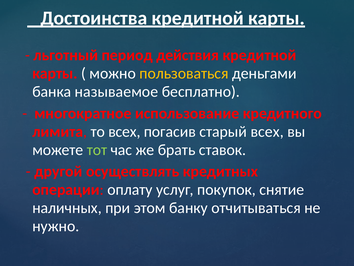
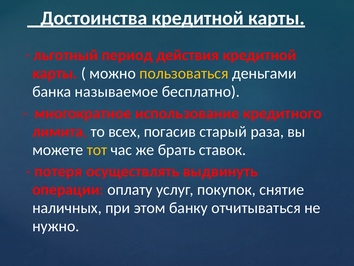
старый всех: всех -> раза (267, 131)
тот colour: light green -> yellow (97, 150)
другой: другой -> потеря (58, 171)
кредитных: кредитных -> выдвинуть (220, 171)
